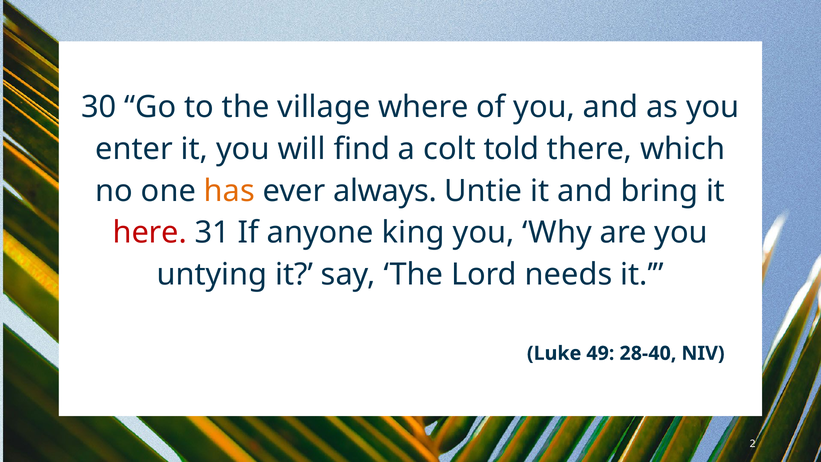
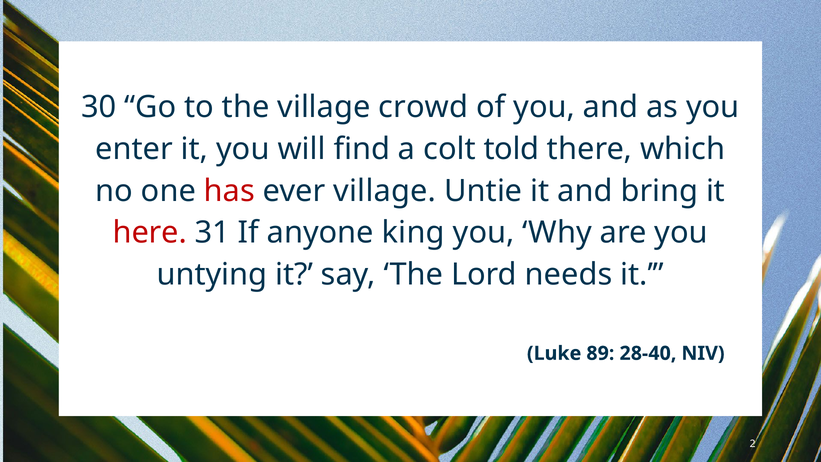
where: where -> crowd (423, 107)
has colour: orange -> red (229, 191)
ever always: always -> village (385, 191)
49: 49 -> 89 (600, 353)
